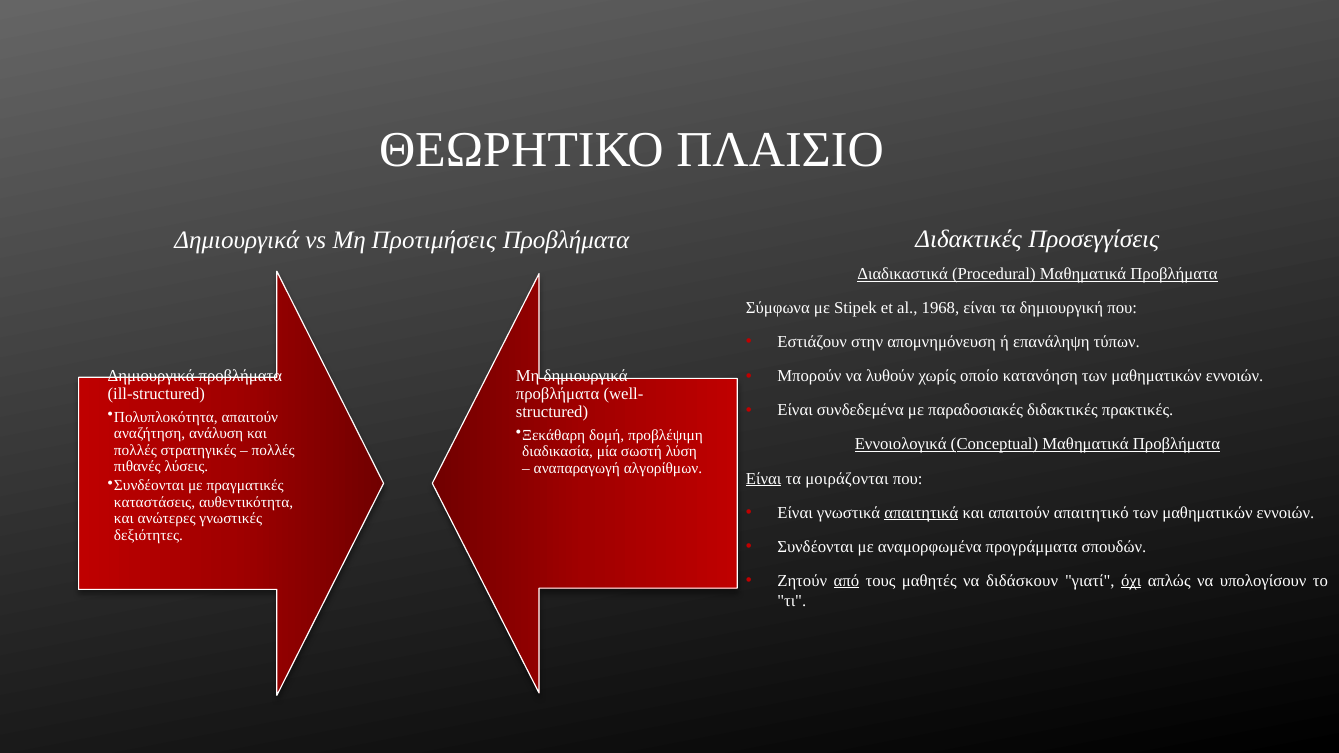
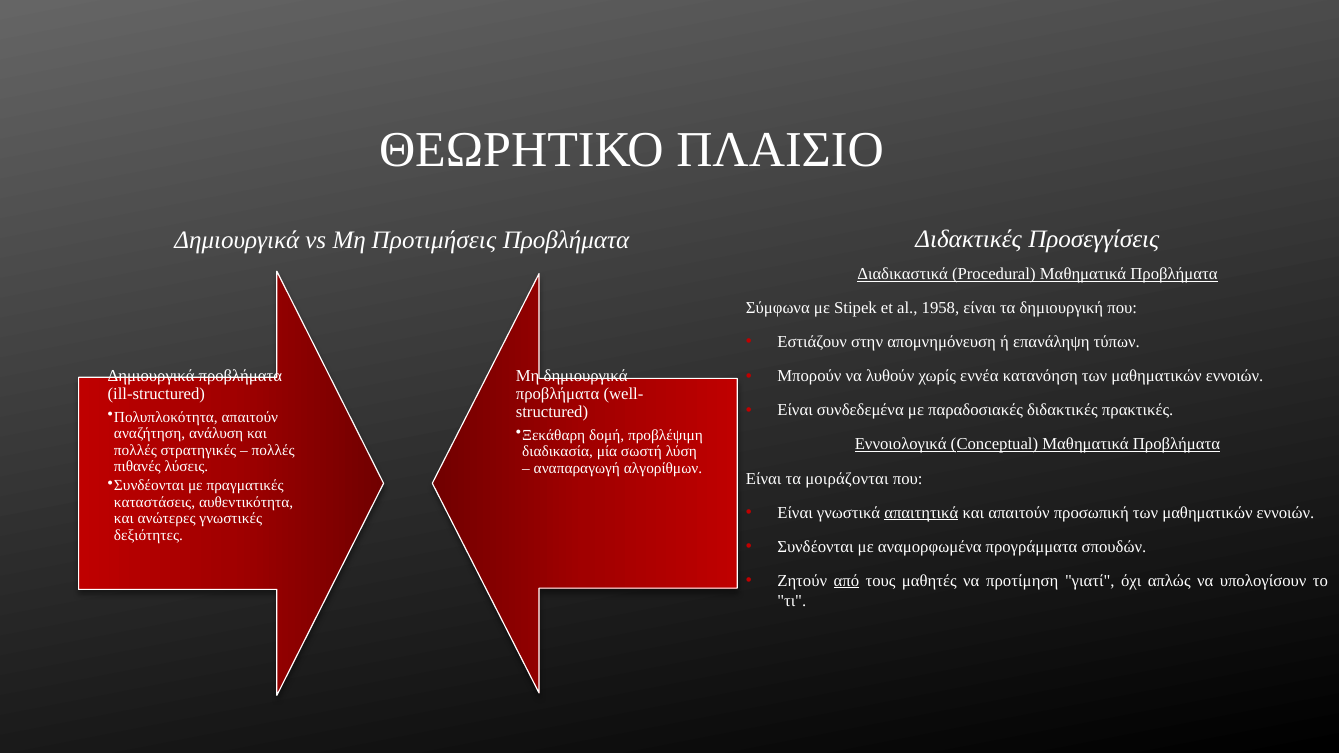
1968: 1968 -> 1958 (940, 308)
οποίο: οποίο -> εννέα (979, 376)
Είναι underline: present -> none (764, 479)
απαιτητικό: απαιτητικό -> προσωπική (1091, 513)
διδάσκουν: διδάσκουν -> προτίμηση (1022, 581)
όχι underline: present -> none (1131, 581)
